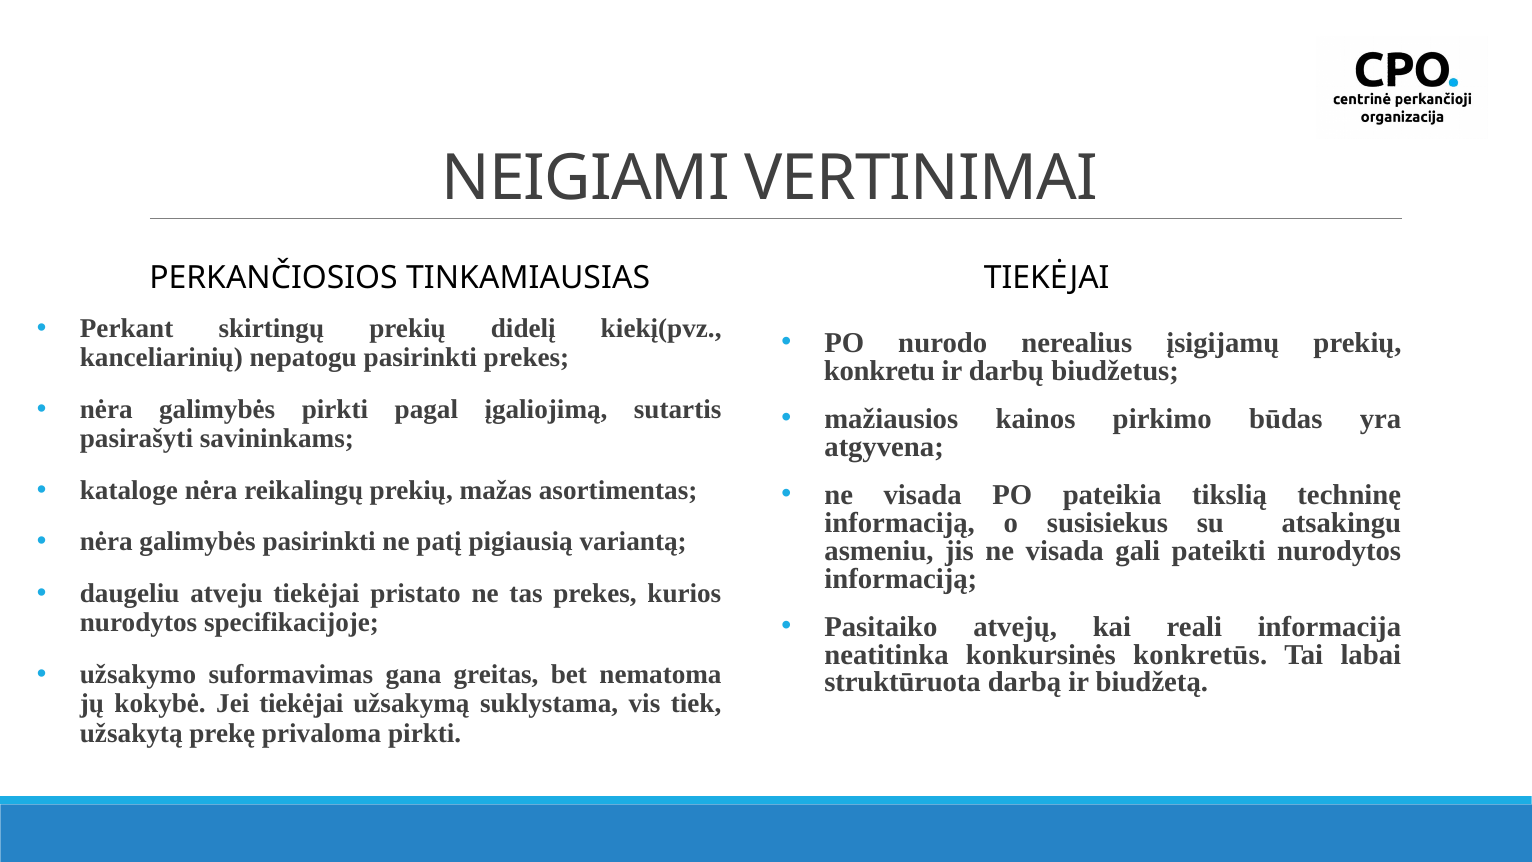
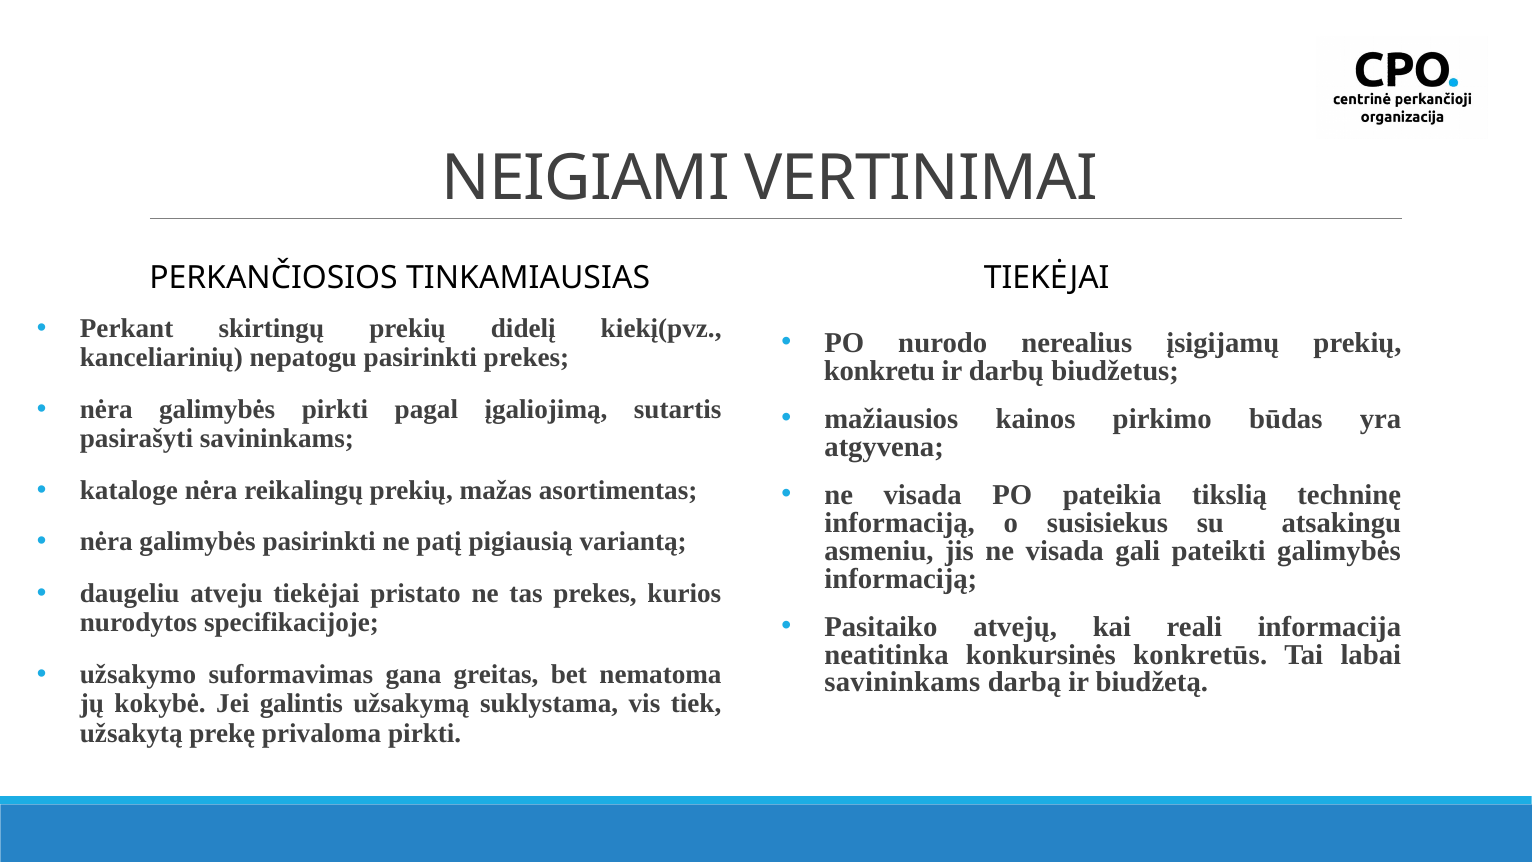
pateikti nurodytos: nurodytos -> galimybės (1339, 551)
struktūruota: struktūruota -> savininkams (902, 682)
Jei tiekėjai: tiekėjai -> galintis (301, 704)
